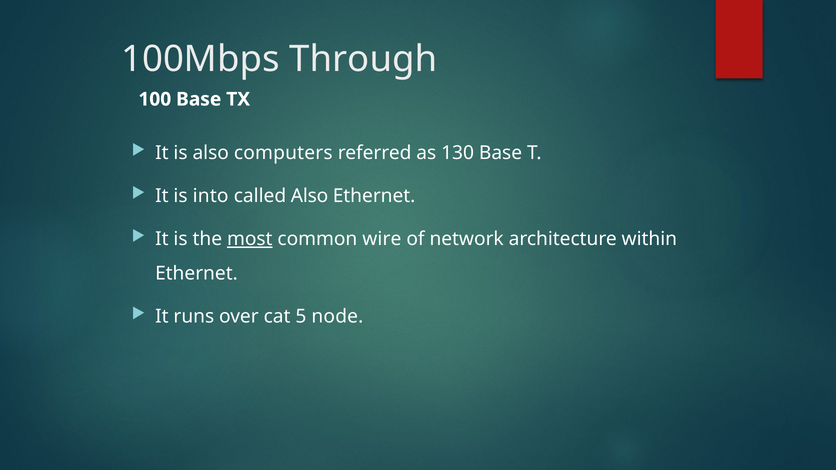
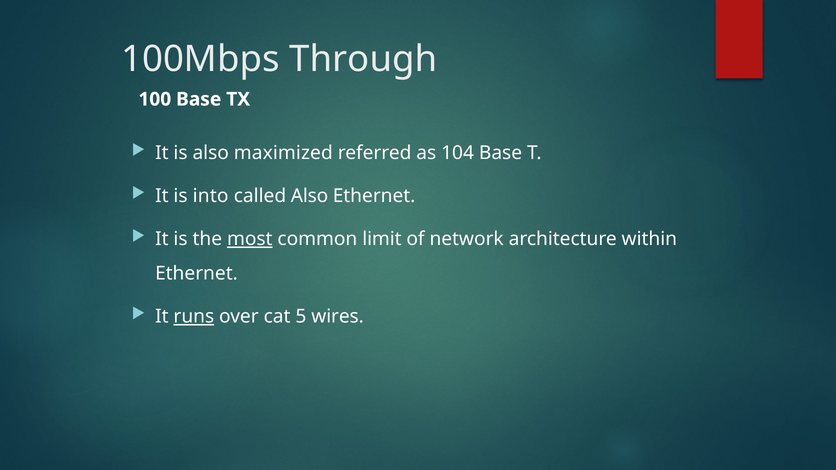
computers: computers -> maximized (283, 153)
130: 130 -> 104 (458, 153)
wire: wire -> limit (382, 239)
runs underline: none -> present (194, 317)
node: node -> wires (338, 317)
